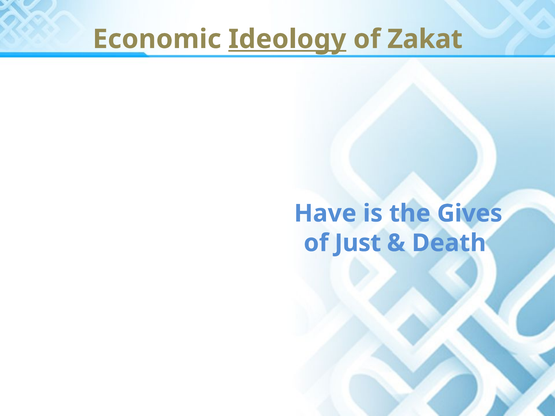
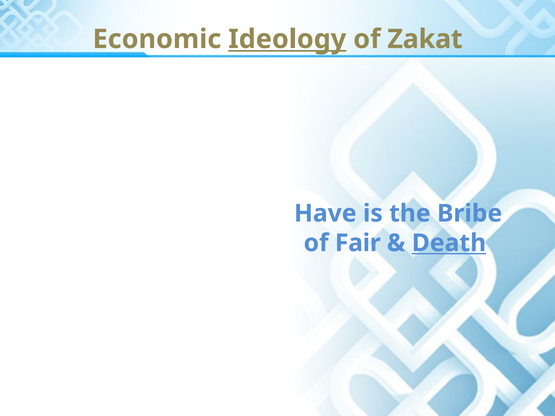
Gives: Gives -> Bribe (470, 214)
Just: Just -> Fair (358, 243)
Death underline: none -> present (449, 243)
